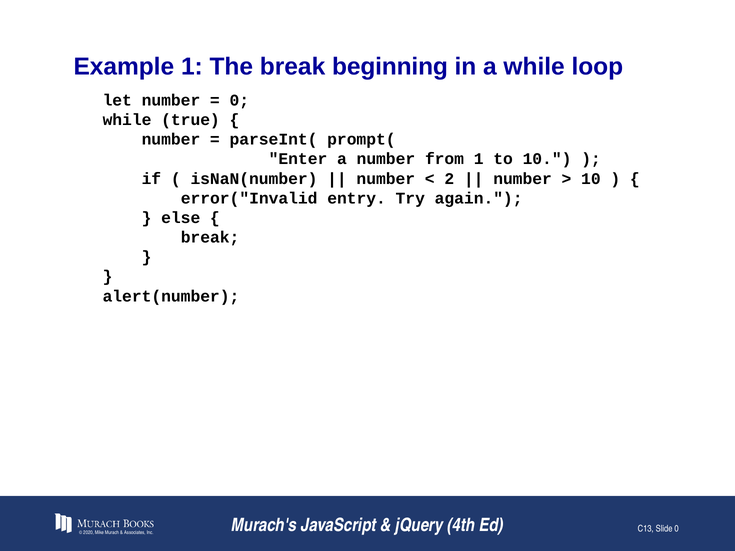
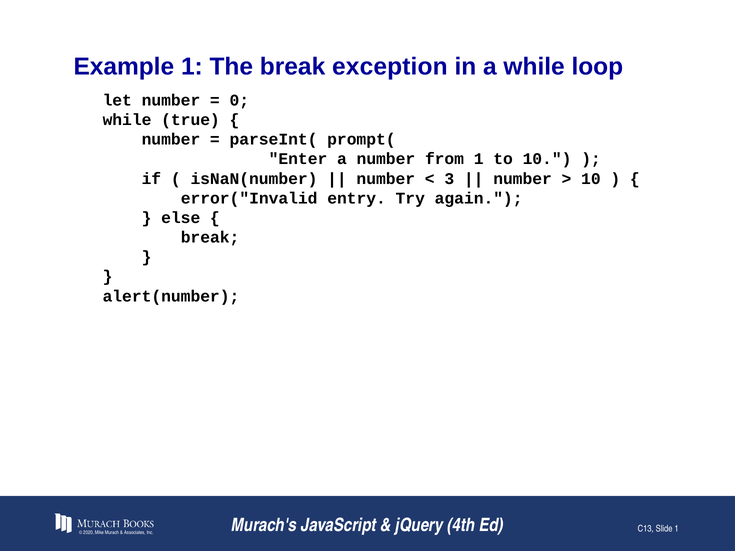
beginning: beginning -> exception (390, 67)
2: 2 -> 3 (449, 179)
Slide 0: 0 -> 1 (677, 529)
